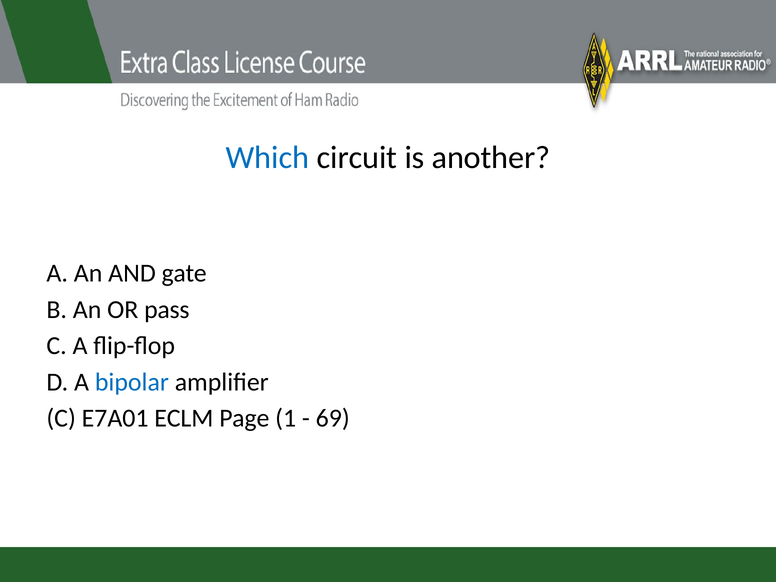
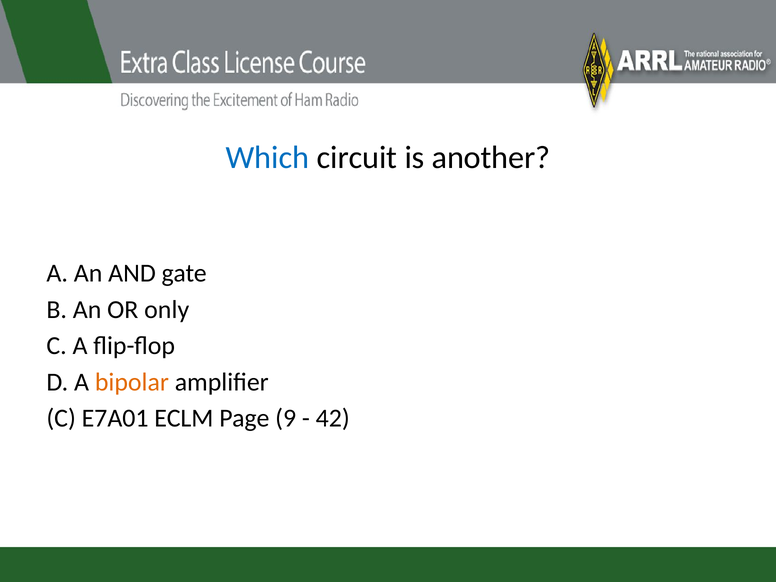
pass: pass -> only (167, 310)
bipolar colour: blue -> orange (132, 382)
1: 1 -> 9 (286, 418)
69: 69 -> 42 (333, 418)
